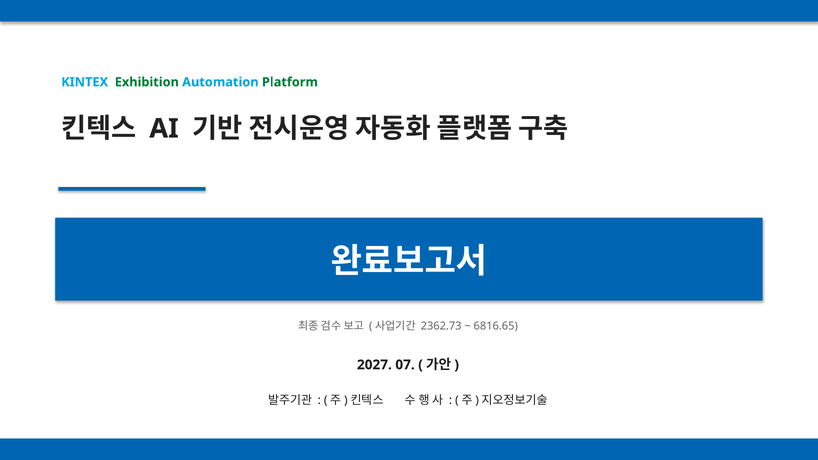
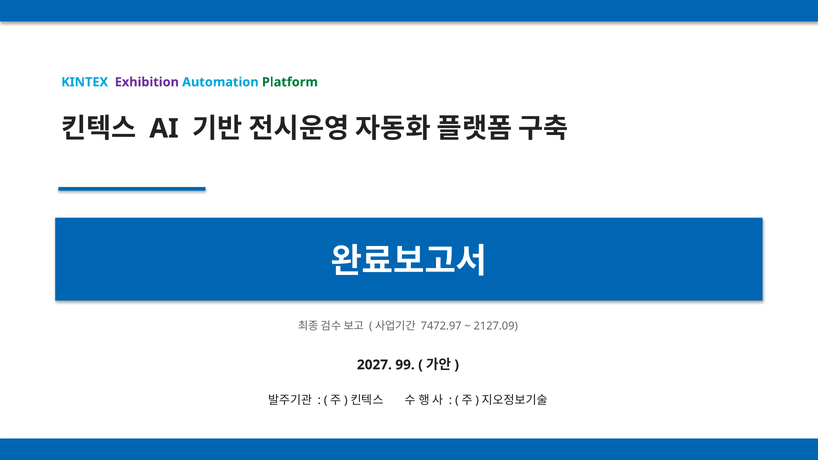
Exhibition colour: green -> purple (147, 82)
2362.73: 2362.73 -> 7472.97 (441, 326)
6816.65: 6816.65 -> 2127.09 (496, 326)
07: 07 -> 99 (405, 365)
